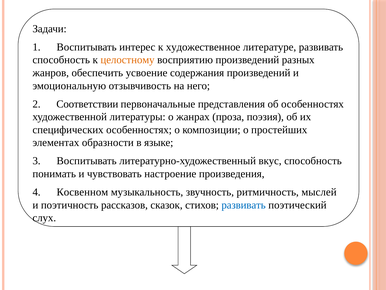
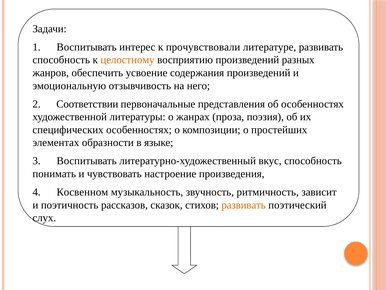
художественное: художественное -> прочувствовали (203, 47)
мыслей: мыслей -> зависит (319, 192)
развивать colour: blue -> orange (244, 205)
